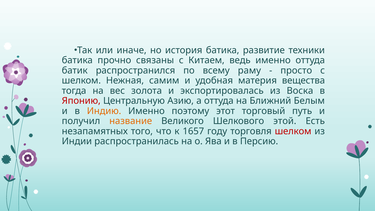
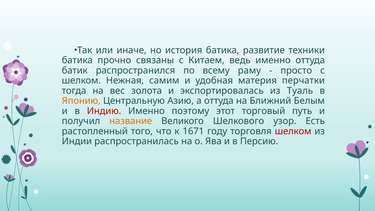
вещества: вещества -> перчатки (303, 81)
Воска: Воска -> Туаль (300, 91)
Японию colour: red -> orange (81, 101)
Индию colour: orange -> red (104, 111)
этой: этой -> узор (285, 121)
незапамятных: незапамятных -> растопленный (95, 131)
1657: 1657 -> 1671 (193, 131)
